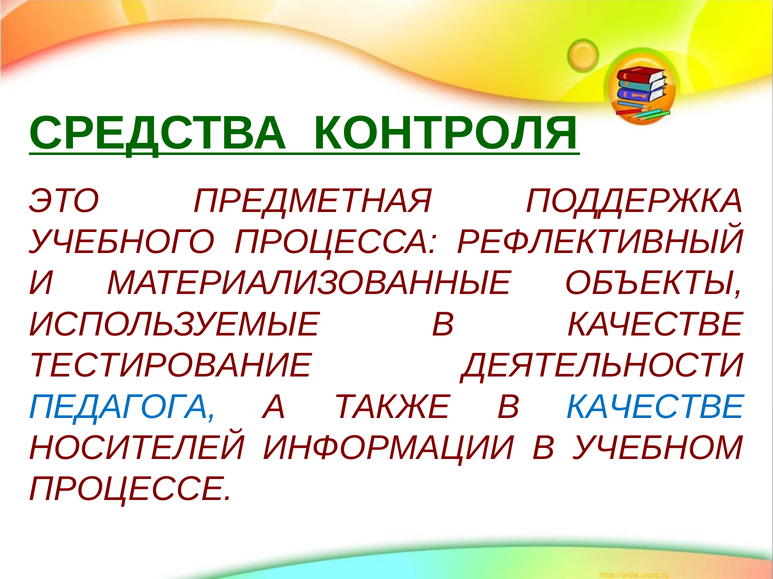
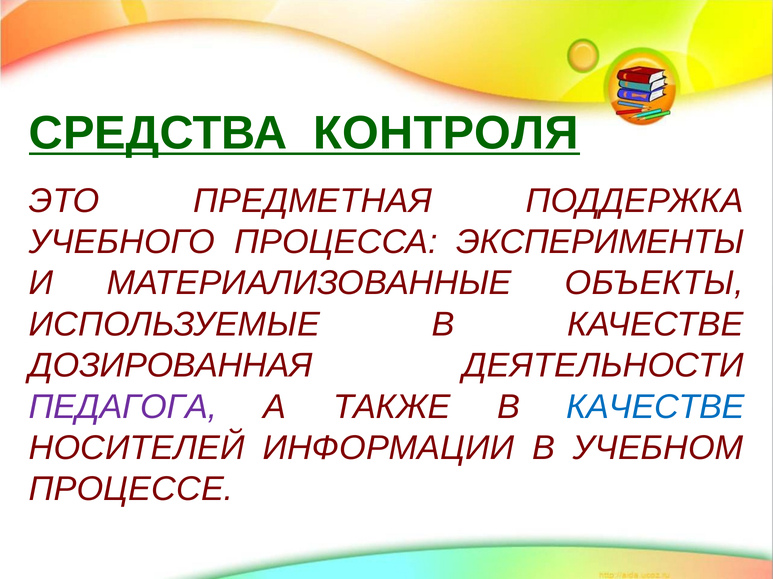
РЕФЛЕКТИВНЫЙ: РЕФЛЕКТИВНЫЙ -> ЭКСПЕРИМЕНТЫ (600, 242)
ТЕСТИРОВАНИЕ: ТЕСТИРОВАНИЕ -> ДОЗИРОВАННАЯ (171, 366)
ПЕДАГОГА colour: blue -> purple (123, 407)
